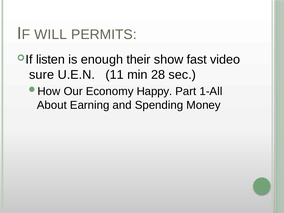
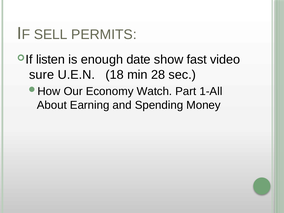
WILL: WILL -> SELL (51, 35)
their: their -> date (139, 60)
11: 11 -> 18 (115, 75)
Happy: Happy -> Watch (154, 91)
